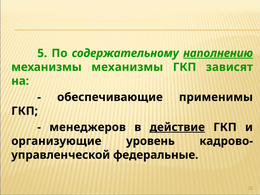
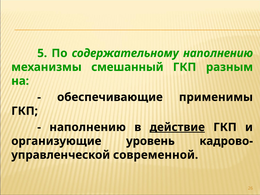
наполнению underline: present -> none (218, 53)
механизмы механизмы: механизмы -> смешанный (127, 67)
зависят: зависят -> разным (229, 67)
менеджеров: менеджеров -> наполнению (88, 127)
федеральные: федеральные -> современной (156, 155)
